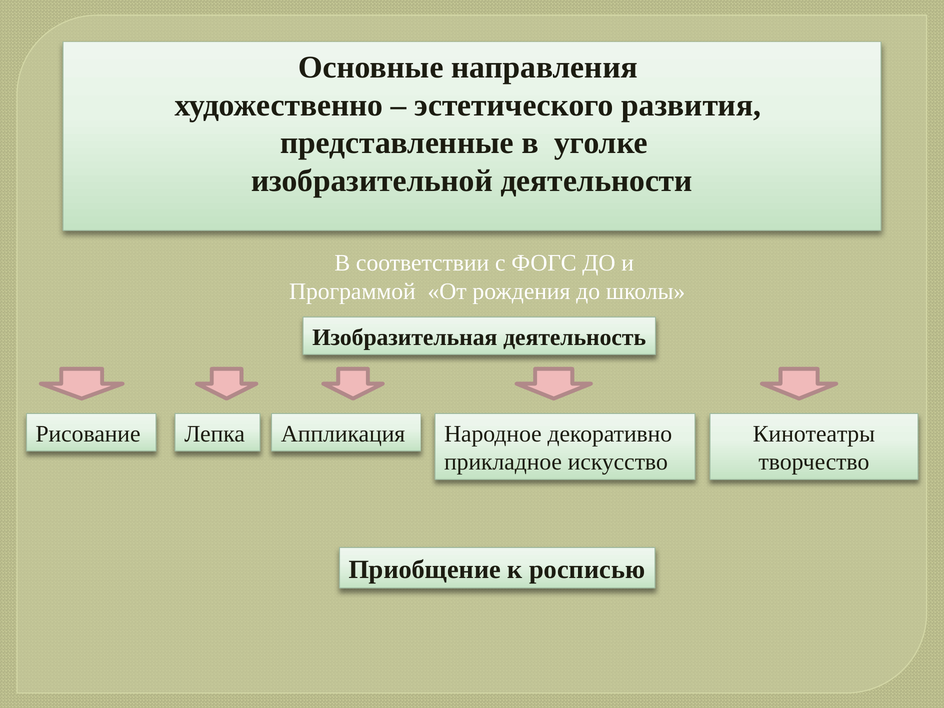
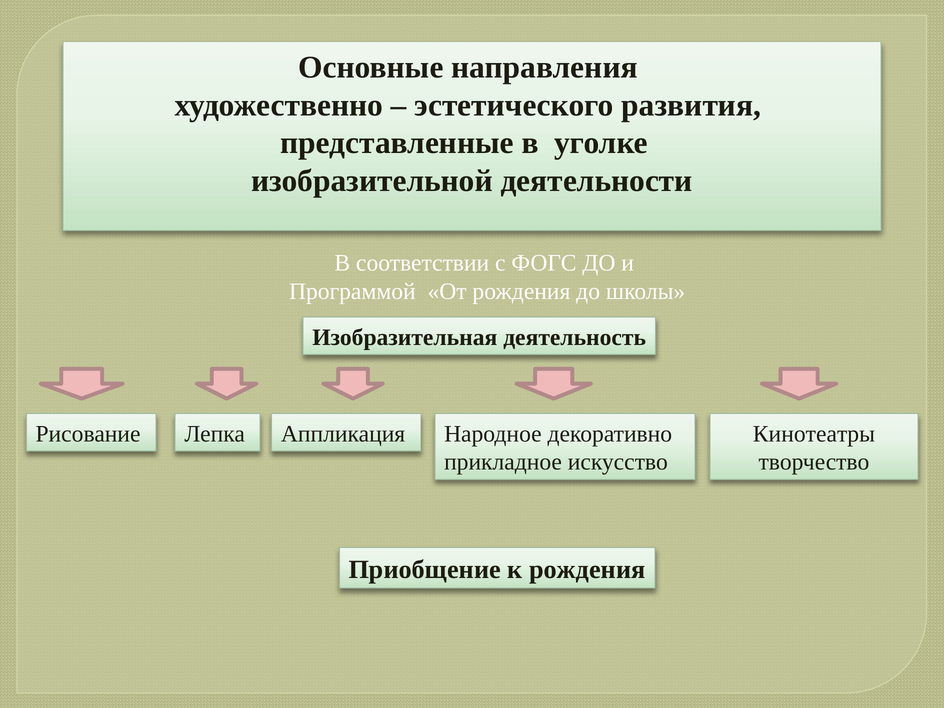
к росписью: росписью -> рождения (587, 570)
